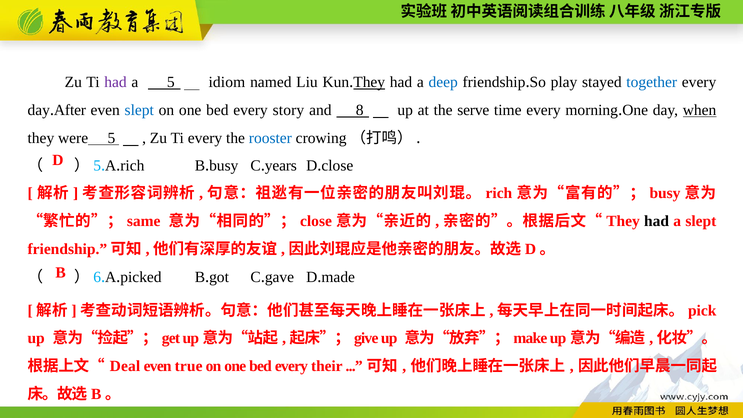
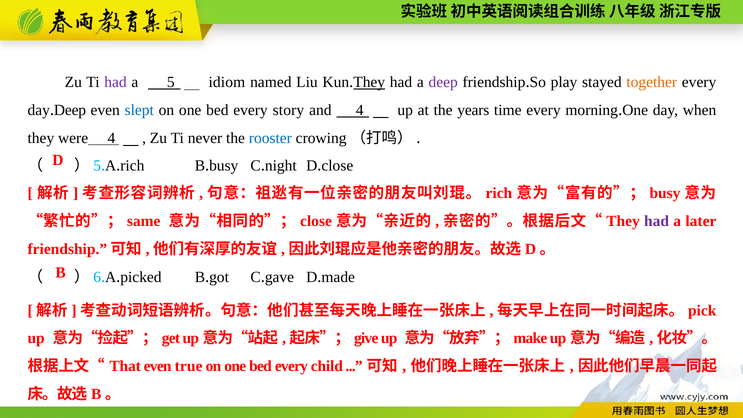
deep colour: blue -> purple (443, 82)
together colour: blue -> orange (652, 82)
After: After -> Deep (70, 110)
and 8: 8 -> 4 (360, 110)
serve: serve -> years (473, 110)
when underline: present -> none (700, 110)
were 5: 5 -> 4 (111, 138)
Ti every: every -> never (205, 138)
years: years -> night (281, 166)
had colour: black -> purple (657, 221)
a slept: slept -> later (701, 221)
Deal: Deal -> That (125, 366)
their: their -> child (327, 366)
